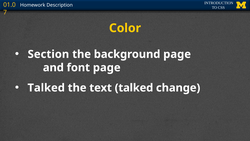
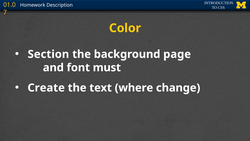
font page: page -> must (107, 67)
Talked: Talked -> Create (46, 88)
text talked: talked -> where (134, 88)
